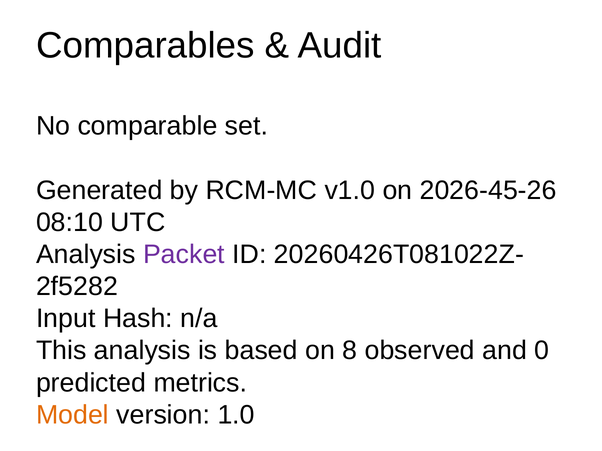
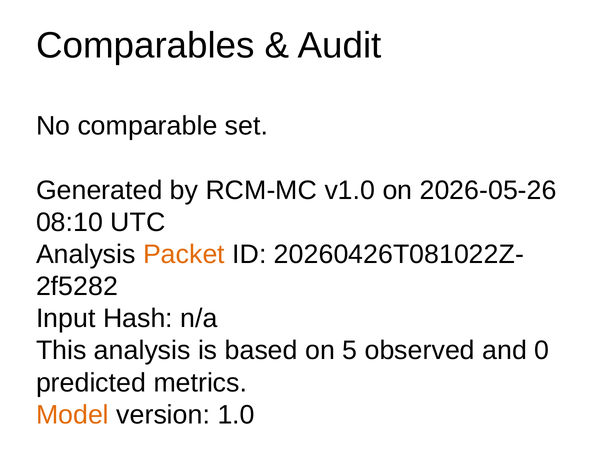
2026-45-26: 2026-45-26 -> 2026-05-26 (488, 190)
Packet colour: purple -> orange (184, 255)
8: 8 -> 5 (350, 351)
